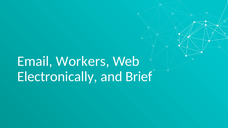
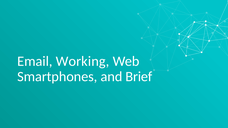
Workers: Workers -> Working (83, 61)
Electronically: Electronically -> Smartphones (57, 77)
